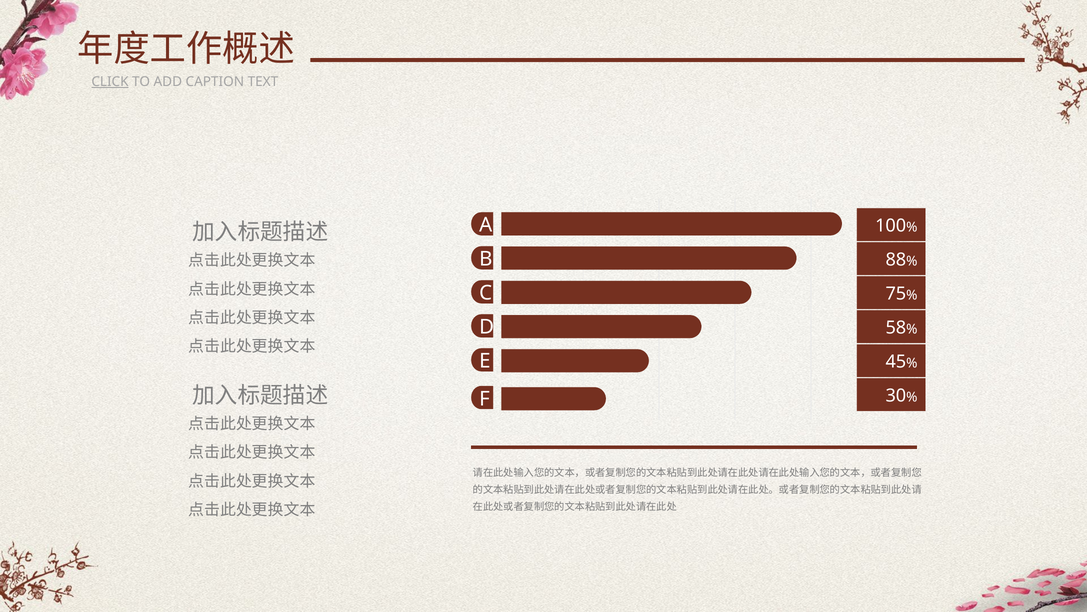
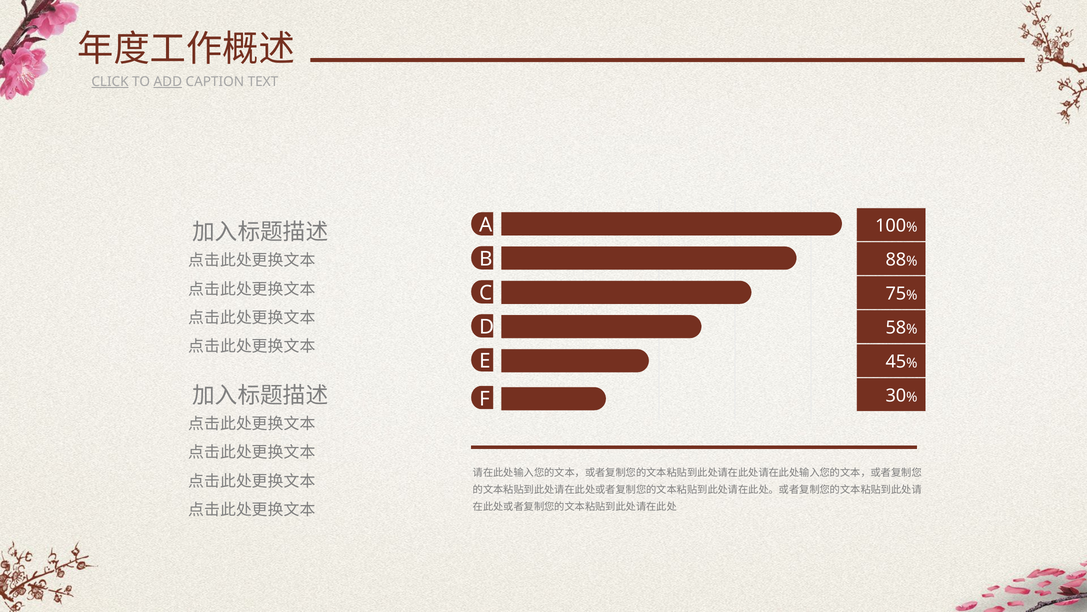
ADD underline: none -> present (168, 82)
